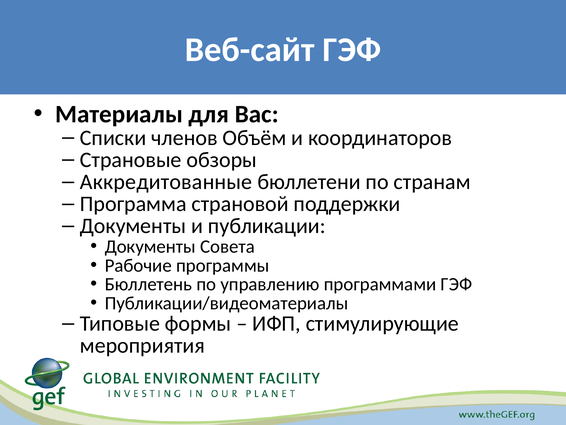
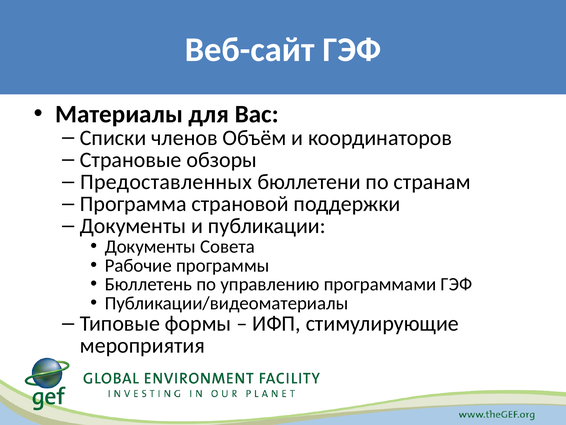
Аккредитованные: Аккредитованные -> Предоставленных (166, 182)
